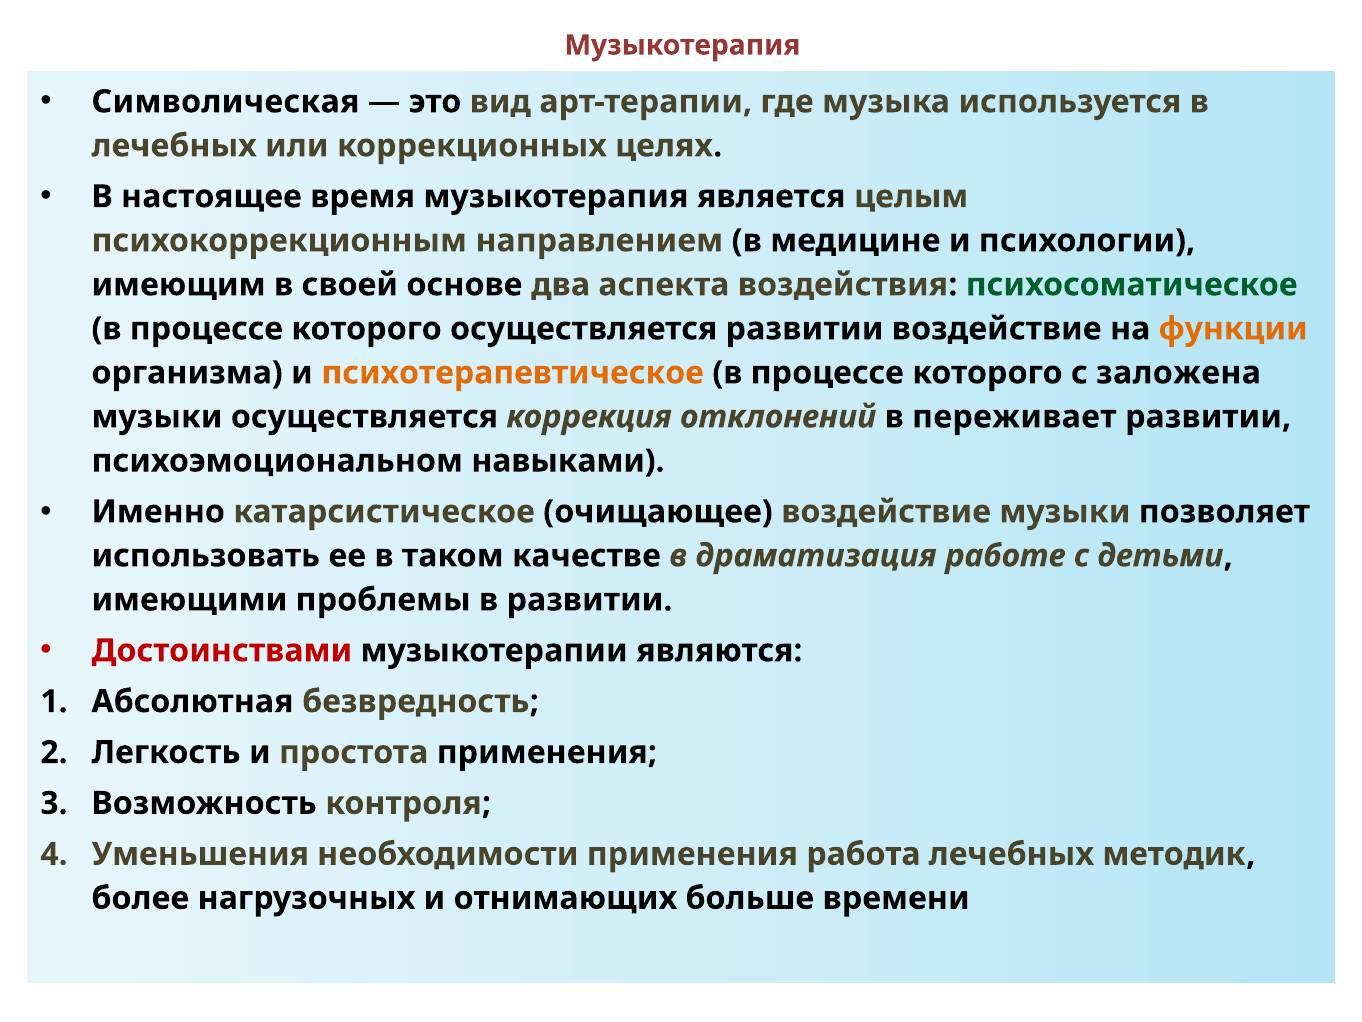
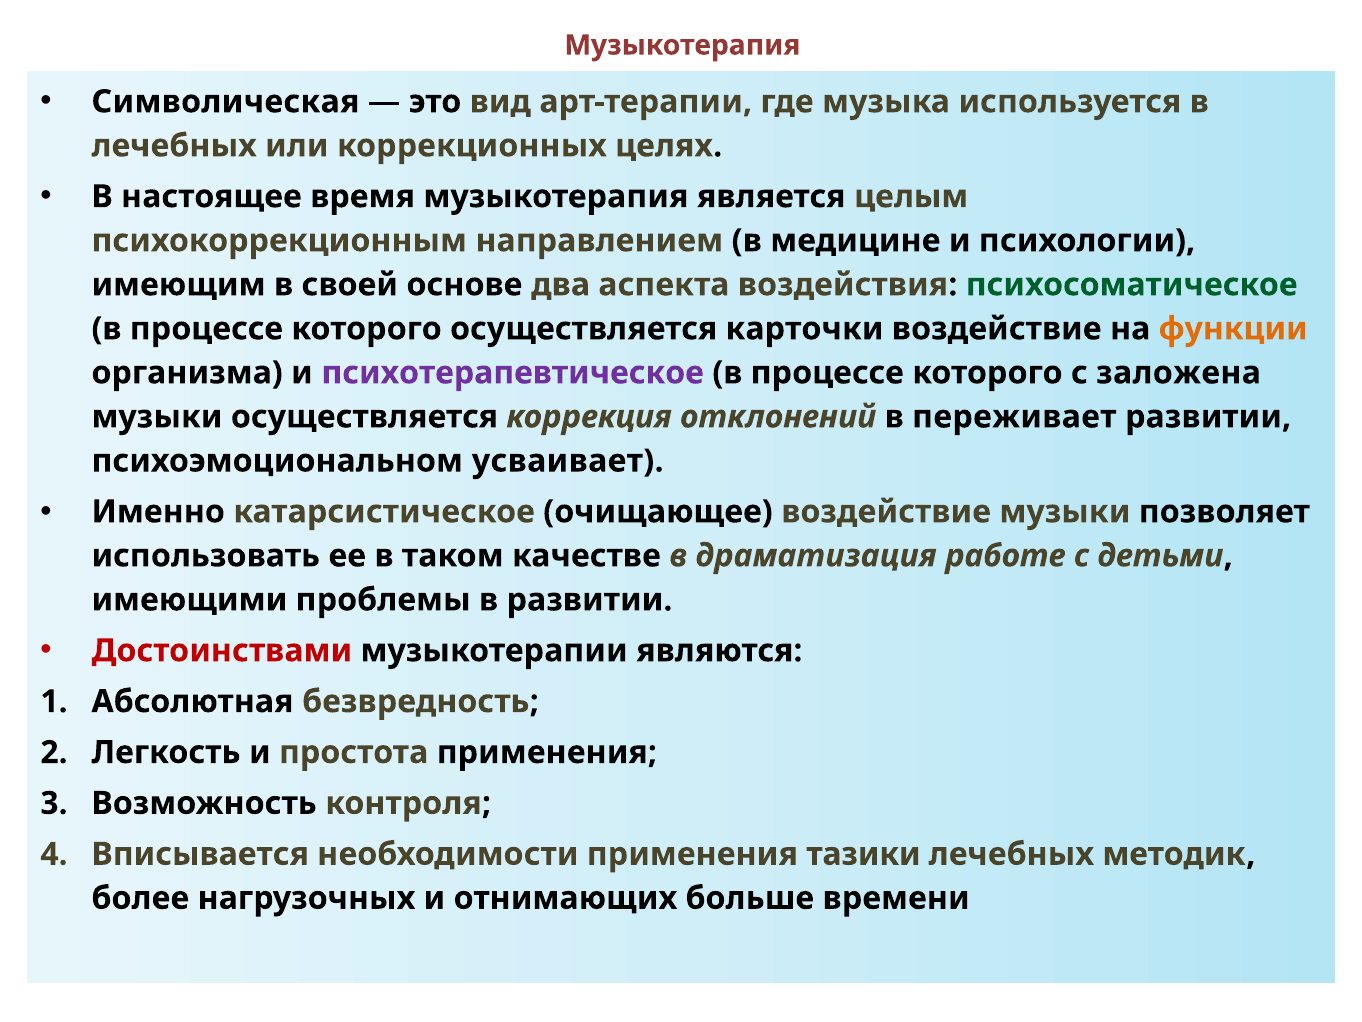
осуществляется развитии: развитии -> карточки (805, 329)
психотерапевтическое colour: orange -> purple (513, 373)
навыками: навыками -> усваивает (568, 461)
Уменьшения: Уменьшения -> Вписывается (200, 854)
работа: работа -> тазики (863, 854)
